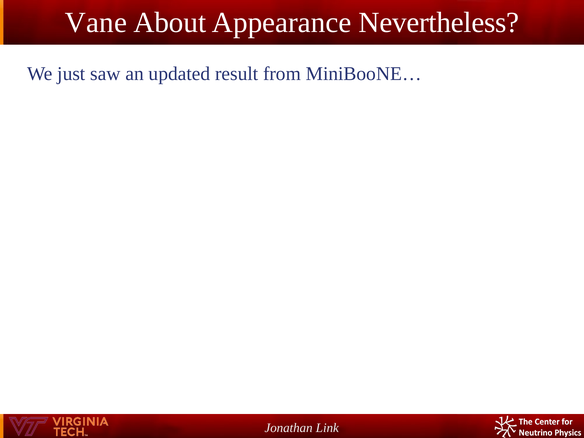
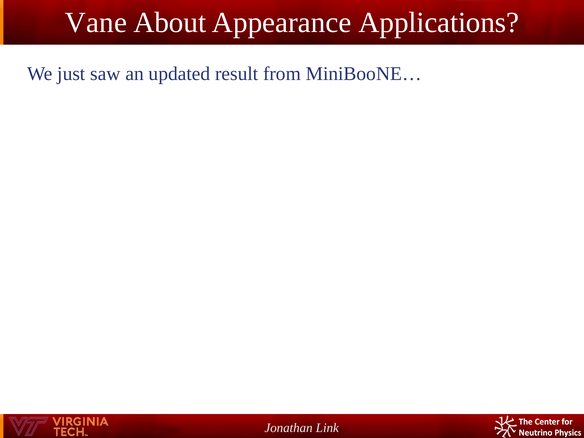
Nevertheless: Nevertheless -> Applications (439, 22)
